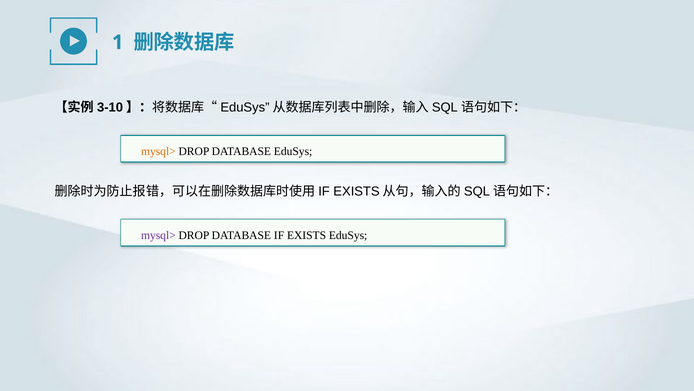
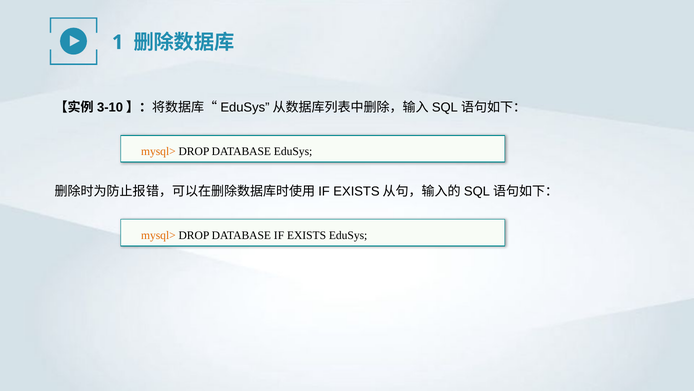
mysql> colour: purple -> orange (158, 235)
